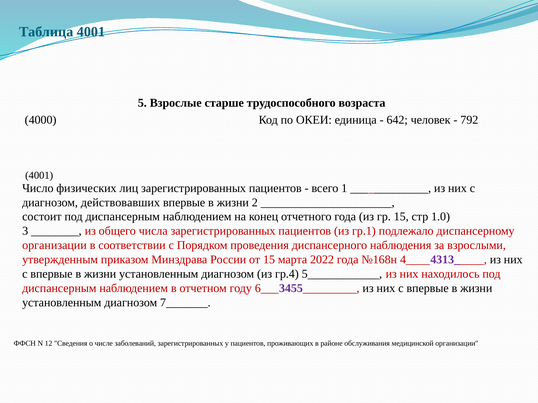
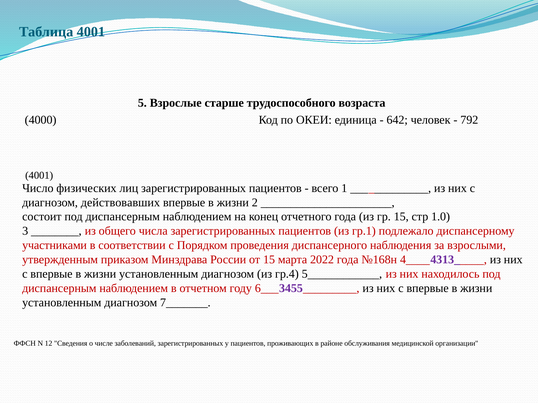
организации: организации -> участниками (55, 246)
